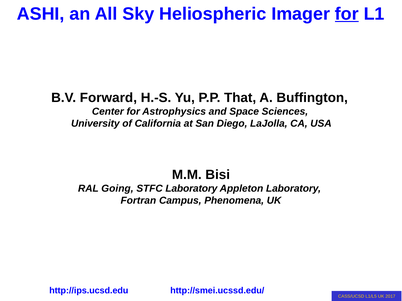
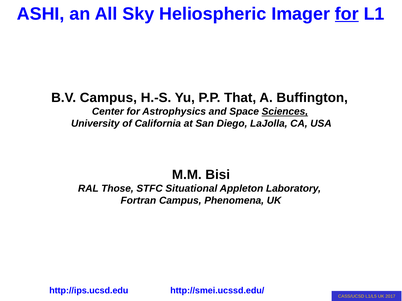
B.V Forward: Forward -> Campus (108, 98)
Sciences underline: none -> present (285, 112)
Going: Going -> Those (118, 189)
STFC Laboratory: Laboratory -> Situational (191, 189)
